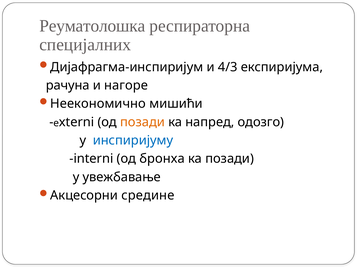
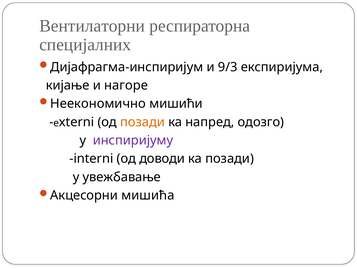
Реуматолошка: Реуматолошка -> Вентилаторни (92, 26)
4/3: 4/3 -> 9/3 (228, 67)
рачуна: рачуна -> кијање (68, 85)
инспиријуму colour: blue -> purple (133, 140)
бронха: бронха -> доводи (162, 159)
средине: средине -> мишића (148, 195)
